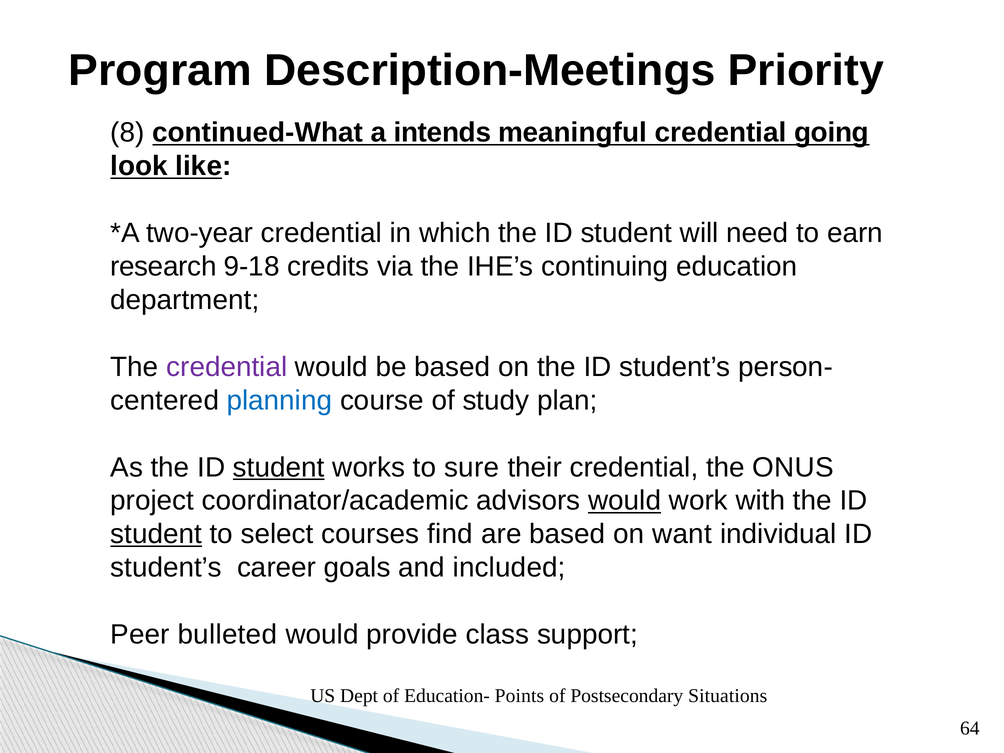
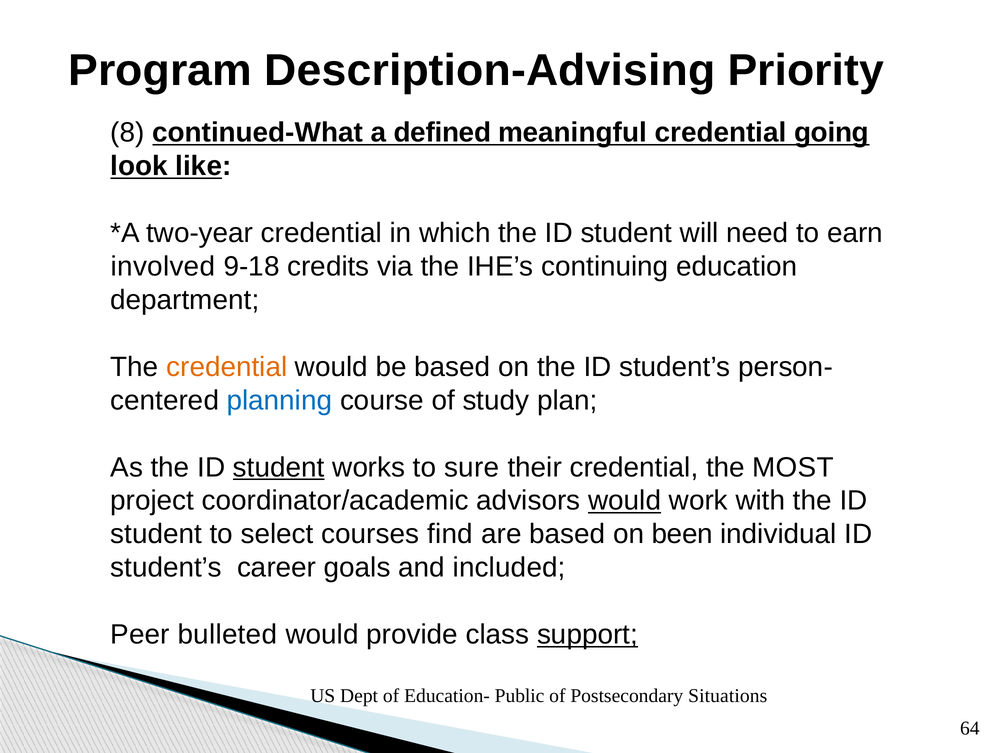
Description-Meetings: Description-Meetings -> Description-Advising (490, 70)
intends: intends -> defined (442, 132)
research: research -> involved (163, 266)
credential colour: purple -> orange (227, 367)
ONUS: ONUS -> MOST (793, 467)
student underline: present -> none (156, 534)
want: want -> been (682, 534)
support underline: none -> present (587, 635)
Points: Points -> Public (520, 696)
